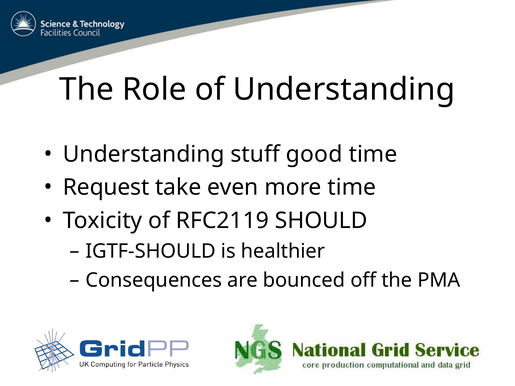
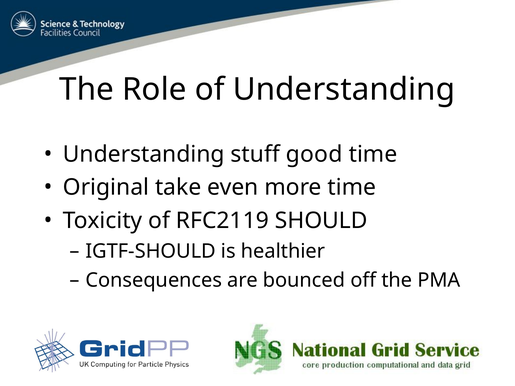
Request: Request -> Original (106, 188)
